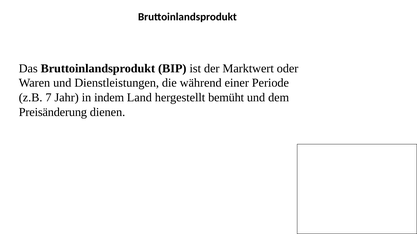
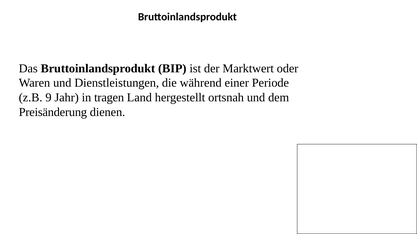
7: 7 -> 9 (48, 98)
indem: indem -> tragen (109, 98)
bemüht: bemüht -> ortsnah (226, 98)
